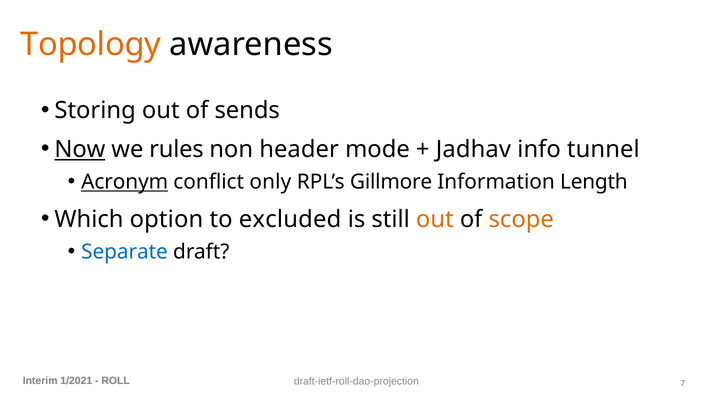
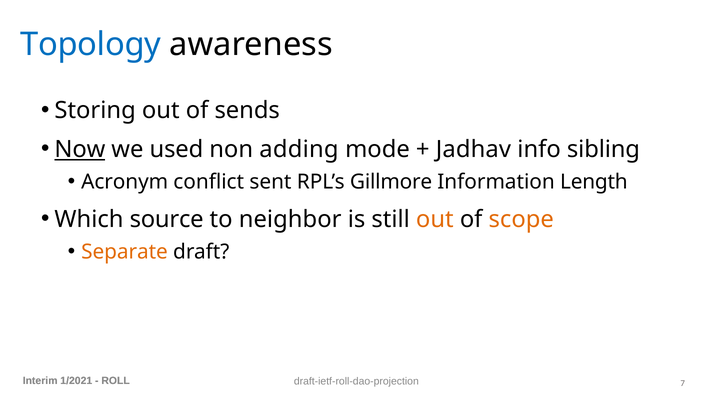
Topology colour: orange -> blue (91, 45)
rules: rules -> used (176, 149)
header: header -> adding (299, 149)
tunnel: tunnel -> sibling (603, 149)
Acronym underline: present -> none (125, 182)
only: only -> sent (270, 182)
option: option -> source (167, 219)
excluded: excluded -> neighbor (290, 219)
Separate colour: blue -> orange (125, 252)
